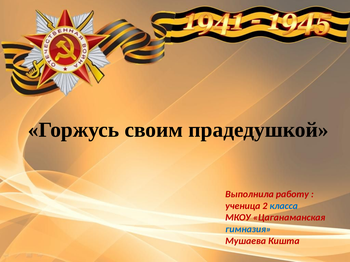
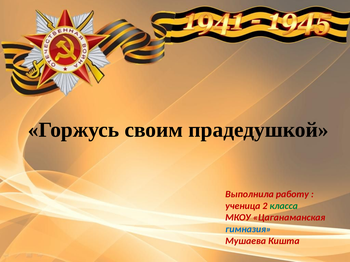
класса colour: blue -> green (284, 206)
